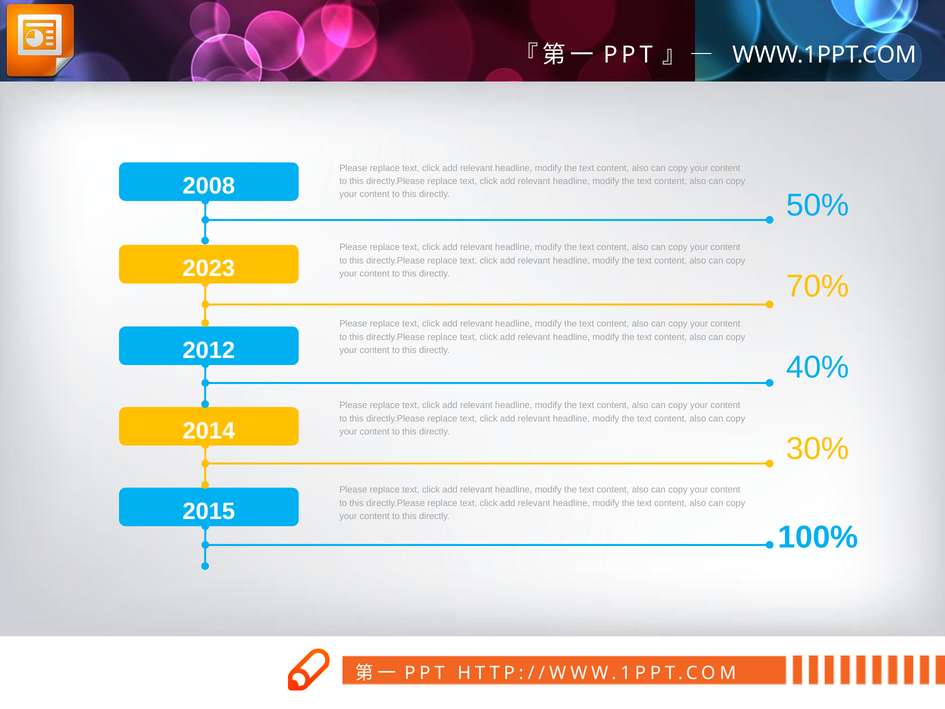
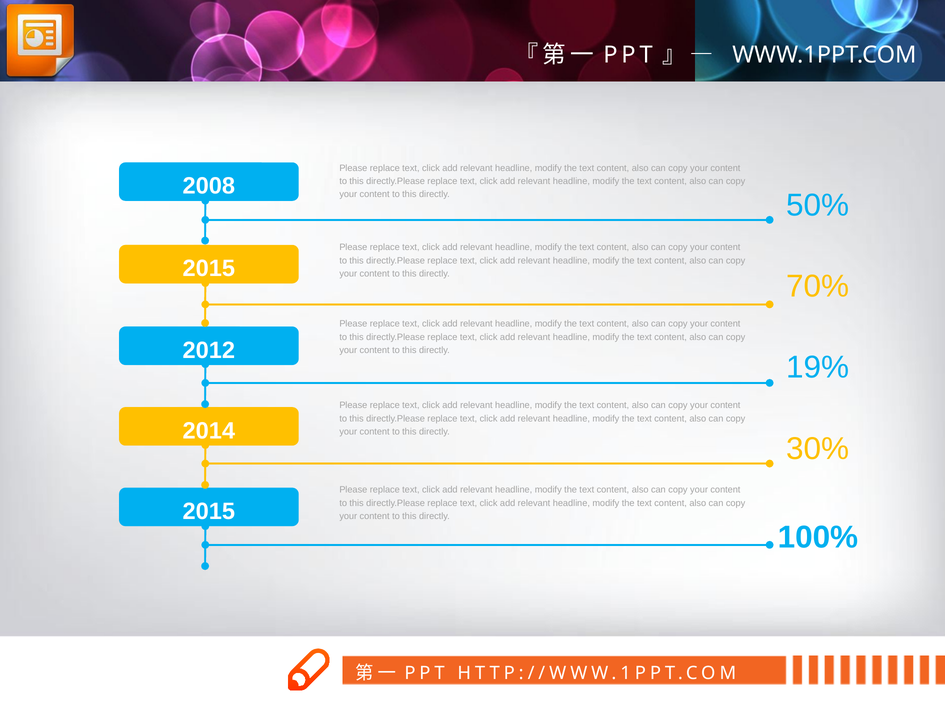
2023: 2023 -> 2015 (209, 269)
40%: 40% -> 19% (818, 367)
